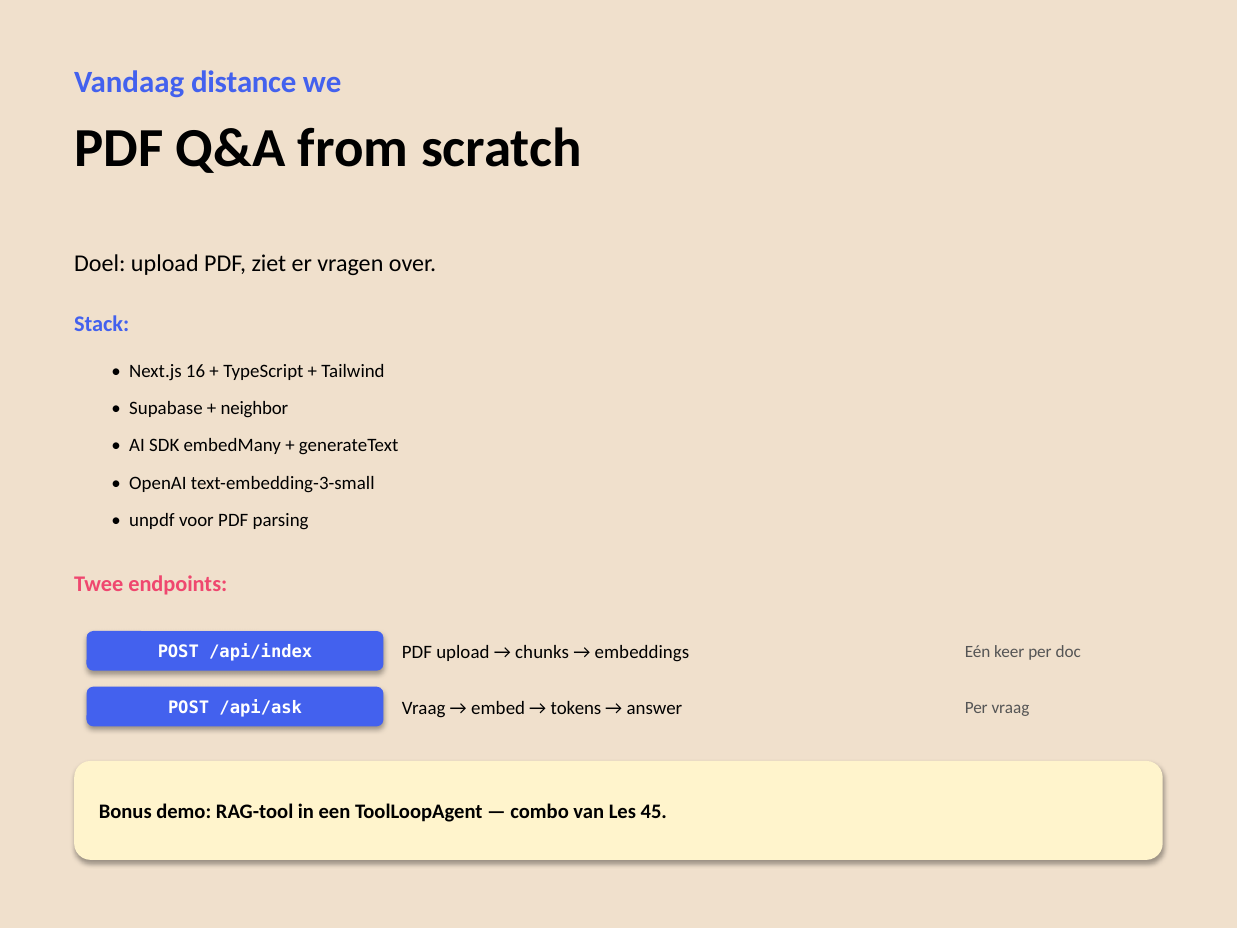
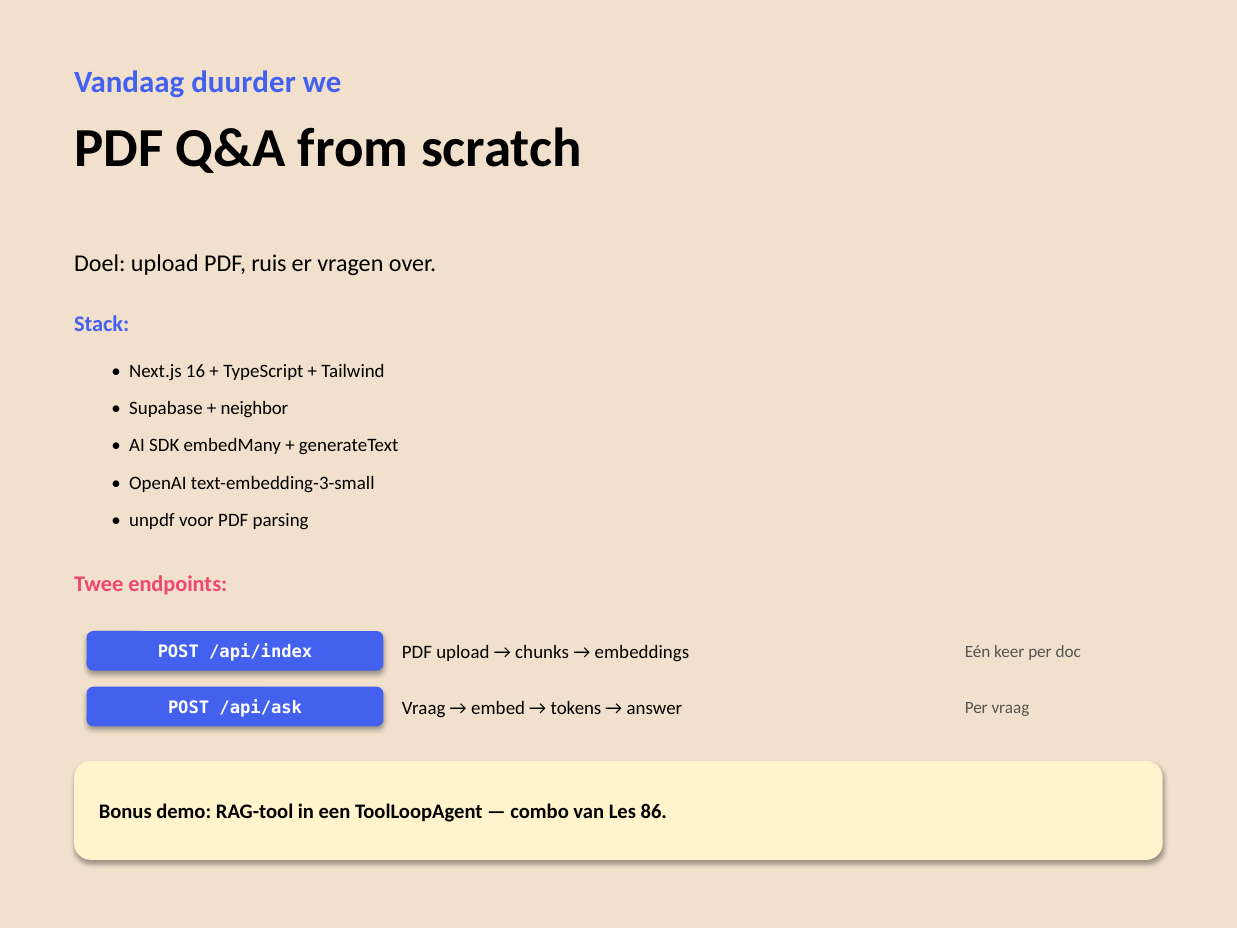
distance: distance -> duurder (244, 83)
ziet: ziet -> ruis (269, 264)
45: 45 -> 86 (654, 812)
